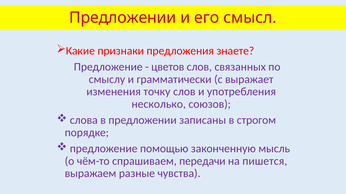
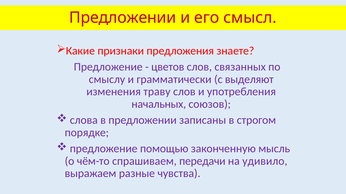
выражает: выражает -> выделяют (249, 79)
точку: точку -> траву (157, 92)
несколько: несколько -> начальных (159, 104)
пишется: пишется -> удивило (265, 161)
